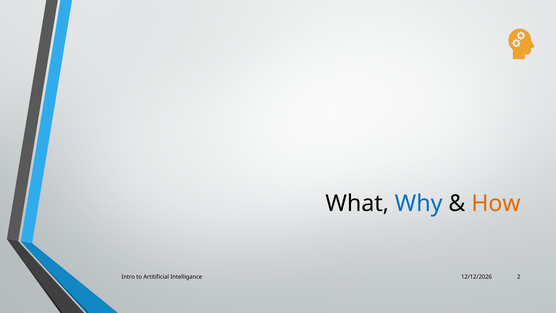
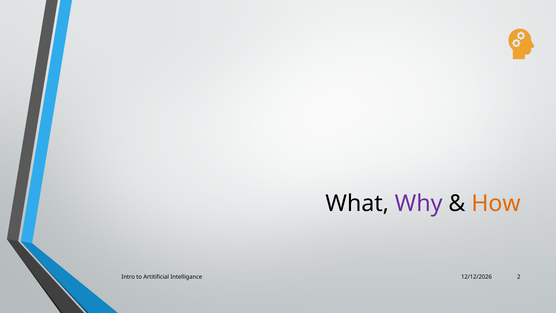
Why colour: blue -> purple (419, 203)
